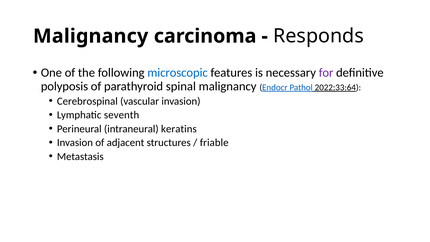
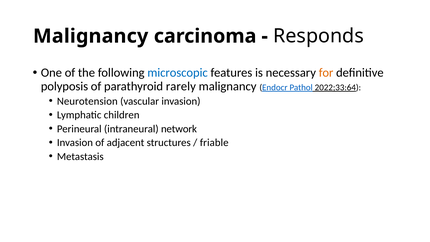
for colour: purple -> orange (326, 73)
spinal: spinal -> rarely (181, 86)
Cerebrospinal: Cerebrospinal -> Neurotension (87, 101)
seventh: seventh -> children (122, 115)
keratins: keratins -> network (179, 129)
